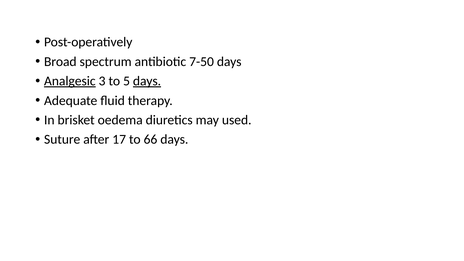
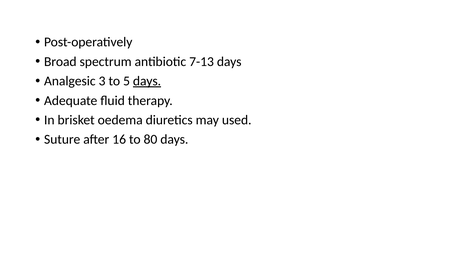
7-50: 7-50 -> 7-13 (202, 62)
Analgesic underline: present -> none (70, 81)
17: 17 -> 16 (119, 139)
66: 66 -> 80 (150, 139)
